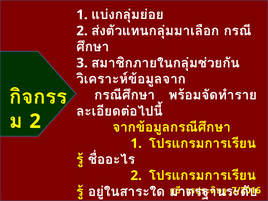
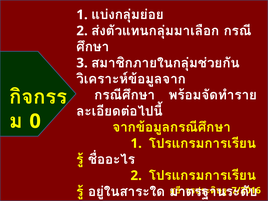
2: 2 -> 0 (35, 121)
